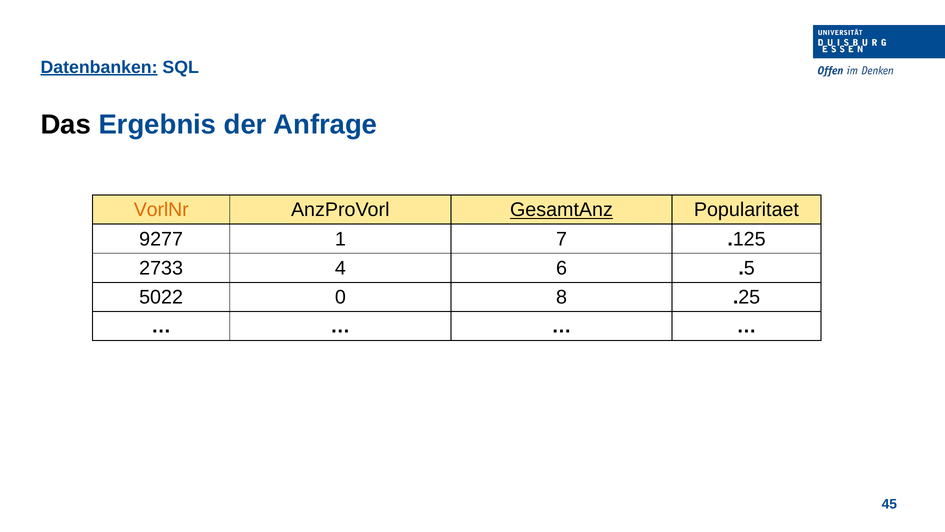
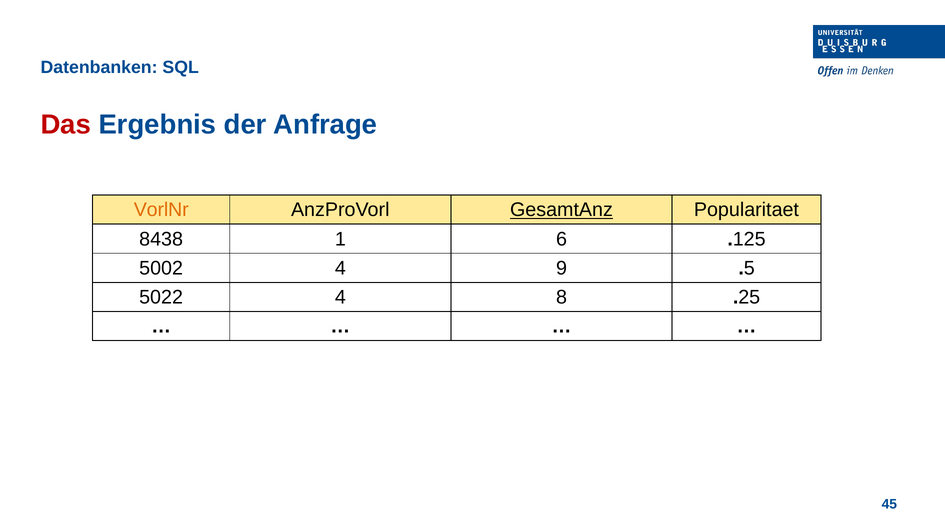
Datenbanken underline: present -> none (99, 67)
Das colour: black -> red (66, 125)
9277: 9277 -> 8438 (161, 239)
7: 7 -> 6 (562, 239)
2733: 2733 -> 5002 (161, 268)
6: 6 -> 9 (562, 268)
5022 0: 0 -> 4 (340, 297)
